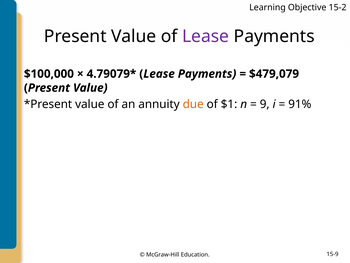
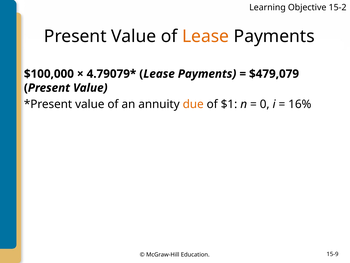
Lease colour: purple -> orange (206, 36)
9: 9 -> 0 (265, 104)
91%: 91% -> 16% (300, 104)
